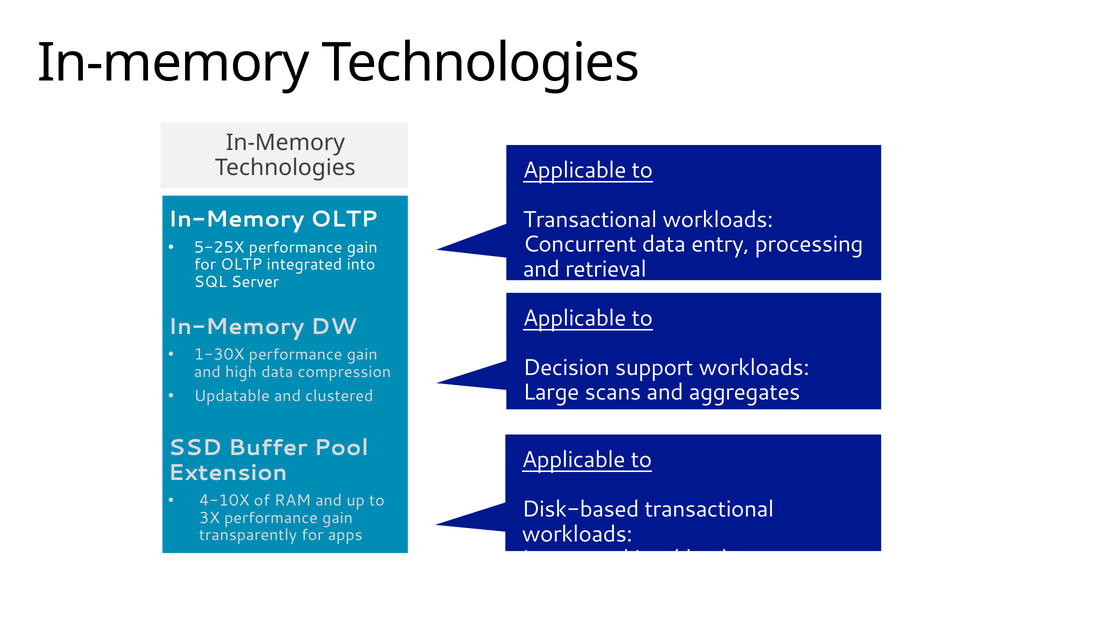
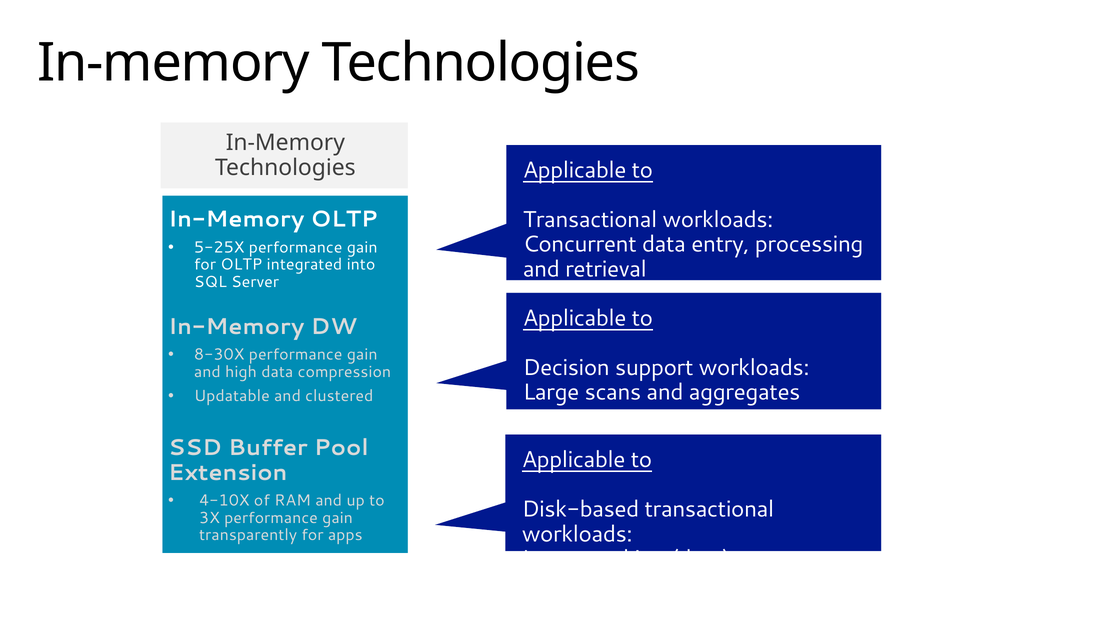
1-30X: 1-30X -> 8-30X (219, 355)
